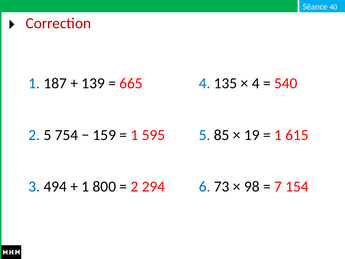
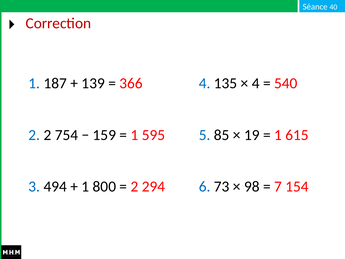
665: 665 -> 366 (131, 83)
2 5: 5 -> 2 (47, 135)
